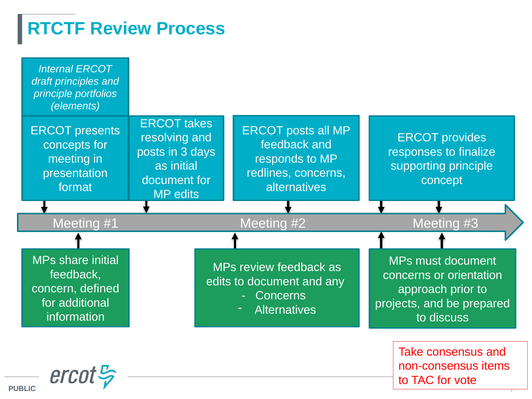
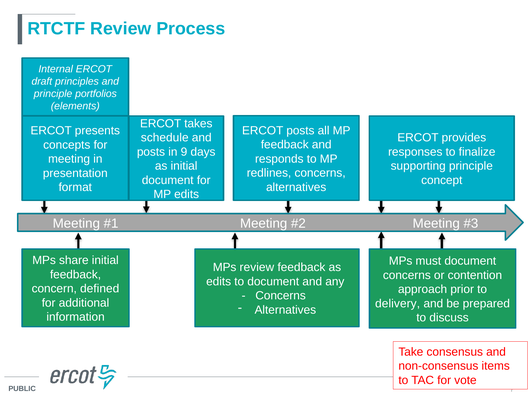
resolving: resolving -> schedule (165, 138)
3: 3 -> 9 (184, 152)
orientation: orientation -> contention (475, 275)
projects: projects -> delivery (398, 304)
